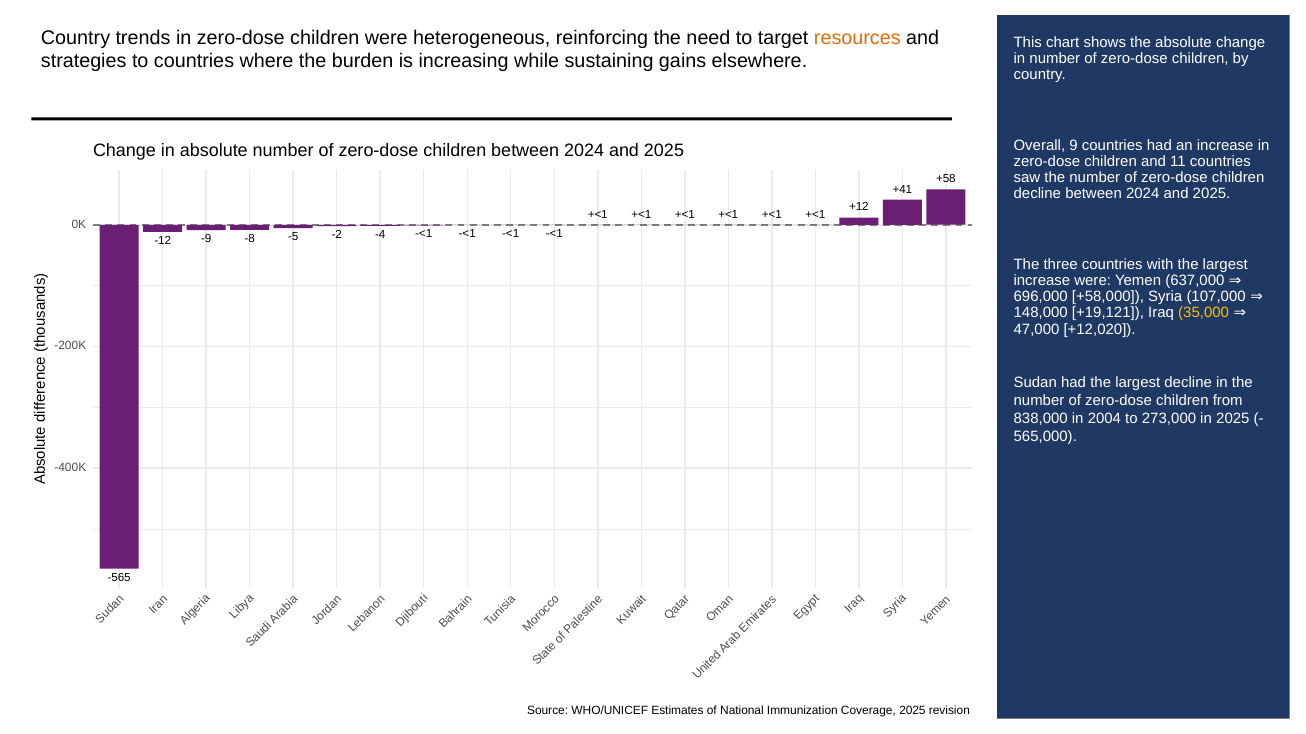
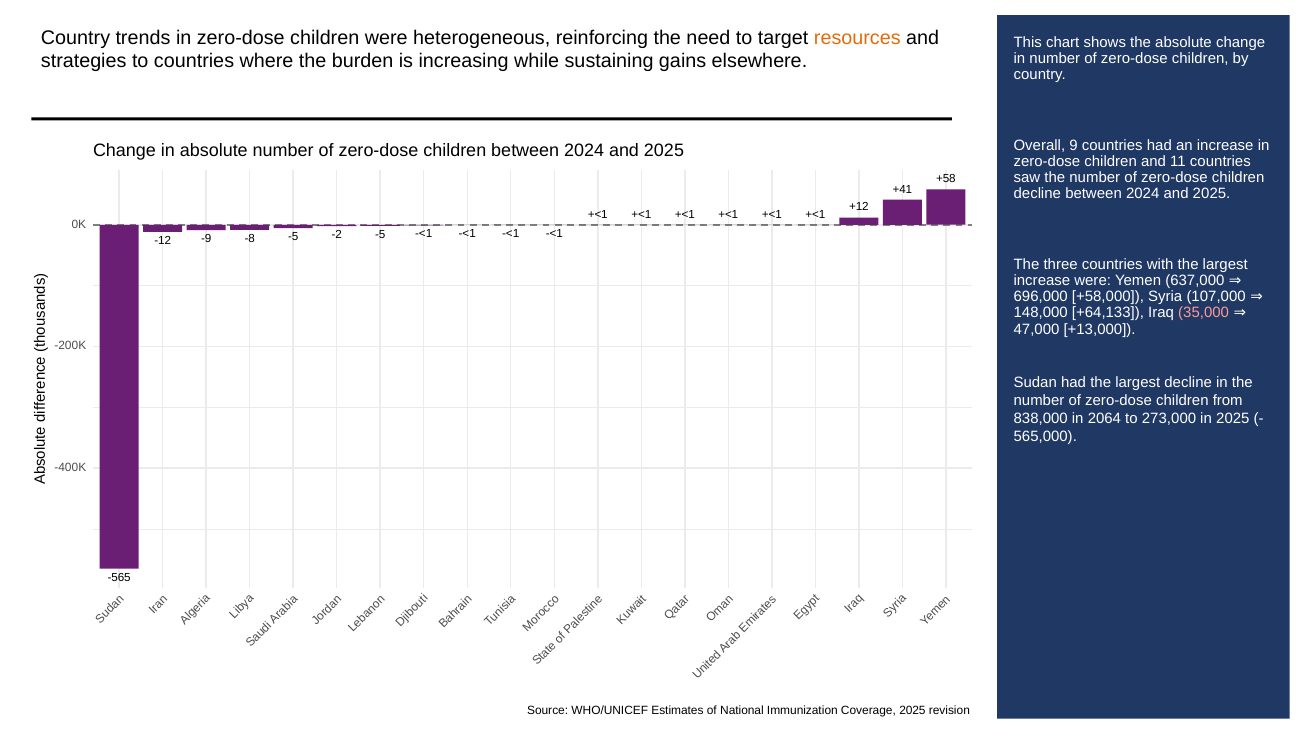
-2 -4: -4 -> -5 (380, 235)
+19,121: +19,121 -> +64,133 (1108, 313)
35,000 colour: yellow -> pink (1204, 313)
+12,020: +12,020 -> +13,000 (1100, 329)
2004: 2004 -> 2064 (1104, 419)
